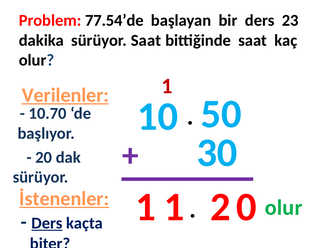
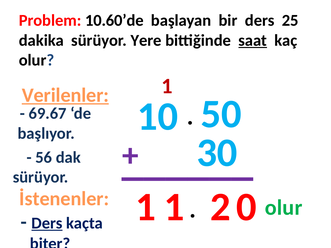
77.54’de: 77.54’de -> 10.60’de (114, 20)
23: 23 -> 25 (290, 20)
sürüyor Saat: Saat -> Yere (146, 40)
saat underline: none -> present (253, 40)
10.70: 10.70 -> 69.67 (48, 114)
20: 20 -> 56 (44, 158)
İstenenler underline: present -> none (64, 199)
